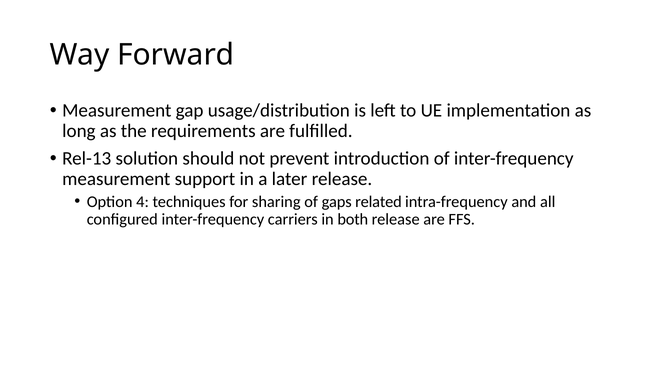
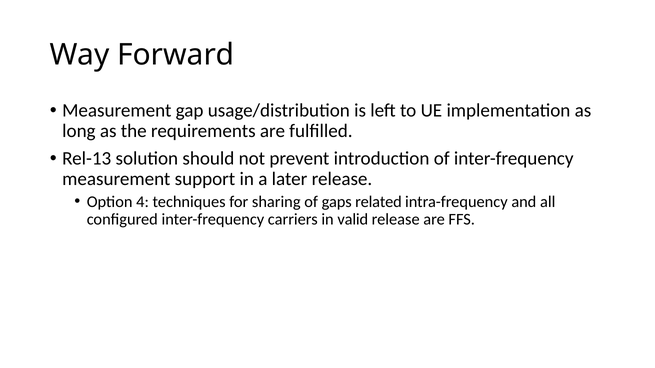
both: both -> valid (353, 220)
